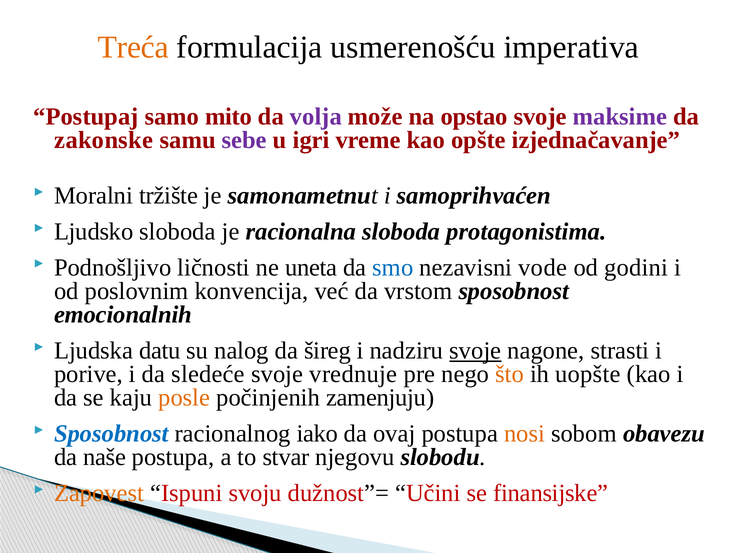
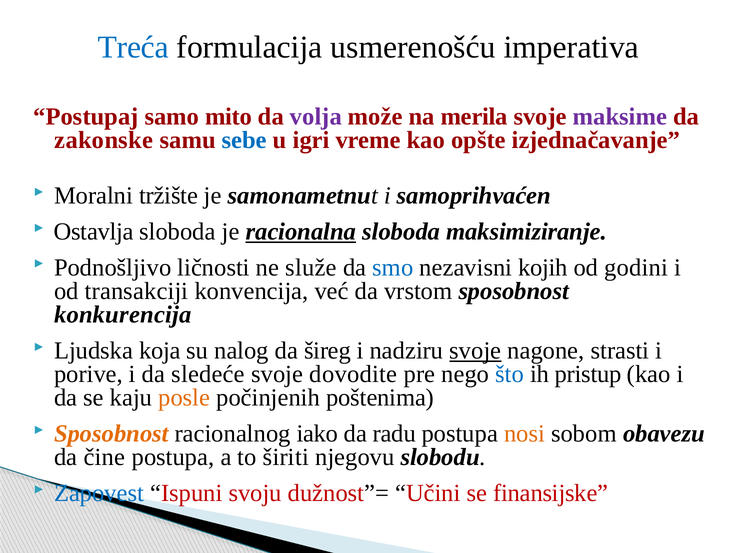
Treća colour: orange -> blue (133, 47)
opstao: opstao -> merila (474, 117)
sebe colour: purple -> blue (244, 140)
Ljudsko: Ljudsko -> Ostavlja (94, 231)
racionalna underline: none -> present (301, 231)
protagonistima: protagonistima -> maksimiziranje (526, 231)
uneta: uneta -> služe (311, 267)
vode: vode -> kojih (543, 267)
poslovnim: poslovnim -> transakciji (137, 291)
emocionalnih: emocionalnih -> konkurencija (123, 314)
datu: datu -> koja (160, 350)
vrednuje: vrednuje -> dovodite (353, 374)
što colour: orange -> blue (510, 374)
uopšte: uopšte -> pristup (588, 374)
zamenjuju: zamenjuju -> poštenima (380, 398)
Sposobnost colour: blue -> orange (111, 433)
ovaj: ovaj -> radu (394, 433)
naše: naše -> čine (104, 457)
stvar: stvar -> širiti (286, 457)
Zapovest colour: orange -> blue (99, 493)
